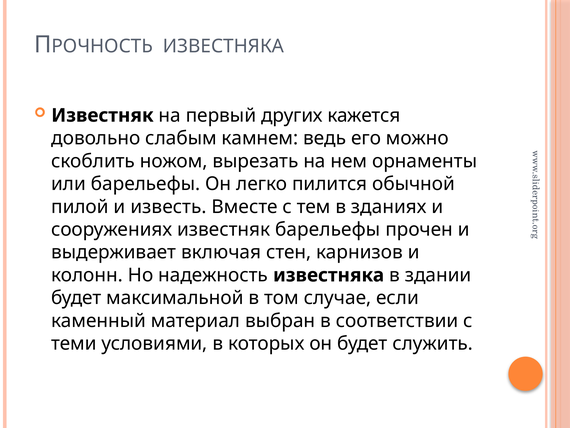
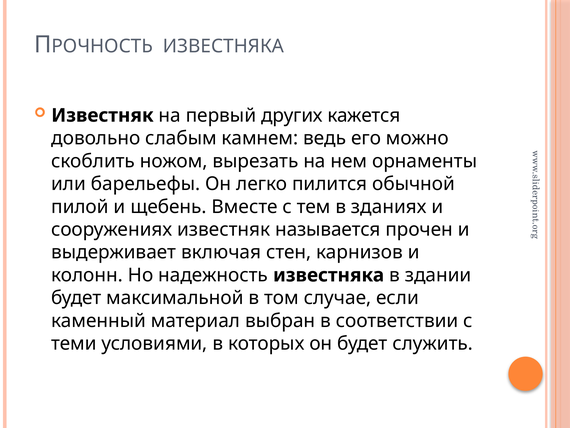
известь: известь -> щебень (169, 206)
известняк барельефы: барельефы -> называется (328, 229)
